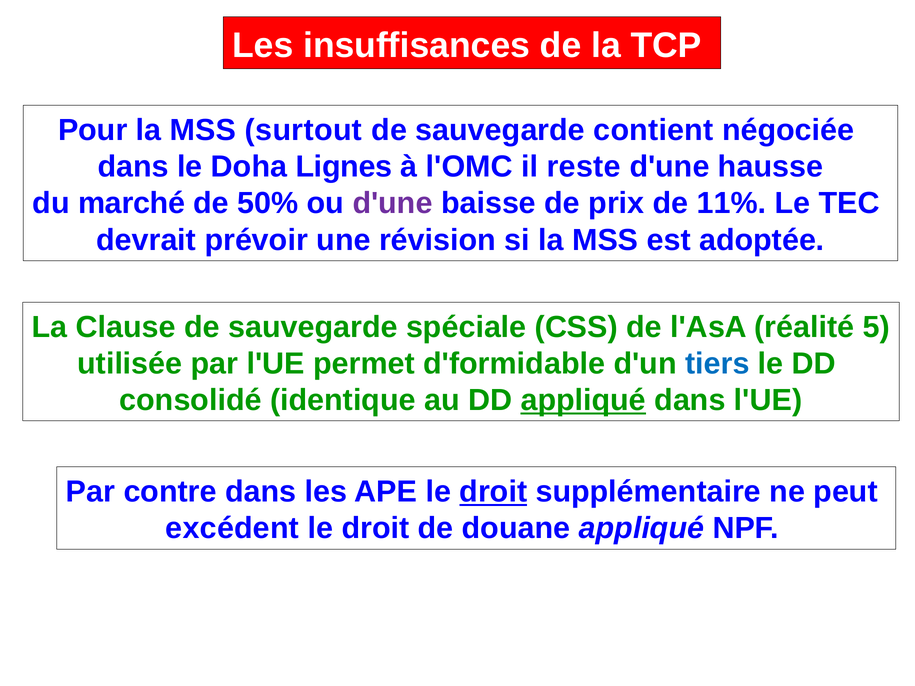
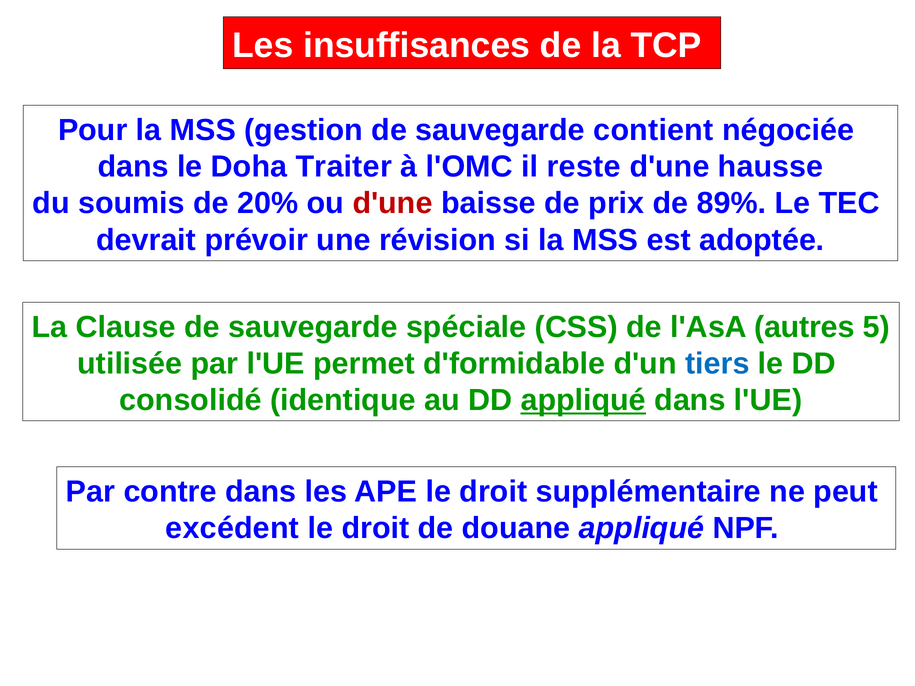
surtout: surtout -> gestion (304, 130)
Lignes: Lignes -> Traiter (344, 167)
marché: marché -> soumis (131, 203)
50%: 50% -> 20% (268, 203)
d'une colour: purple -> red (393, 203)
11%: 11% -> 89% (732, 203)
réalité: réalité -> autres (804, 327)
droit underline: present -> none (493, 492)
